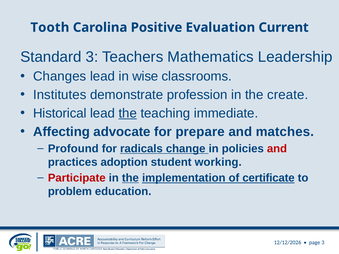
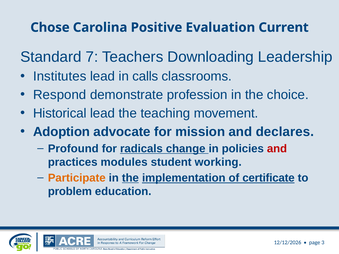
Tooth: Tooth -> Chose (50, 27)
Standard 3: 3 -> 7 (92, 57)
Mathematics: Mathematics -> Downloading (211, 57)
Changes: Changes -> Institutes (60, 76)
wise: wise -> calls (145, 76)
Institutes: Institutes -> Respond (60, 95)
create: create -> choice (288, 95)
the underline: present -> none (128, 113)
immediate: immediate -> movement (226, 113)
Affecting: Affecting -> Adoption (62, 132)
prepare: prepare -> mission (200, 132)
matches: matches -> declares (285, 132)
adoption: adoption -> modules (124, 162)
Participate colour: red -> orange (77, 178)
